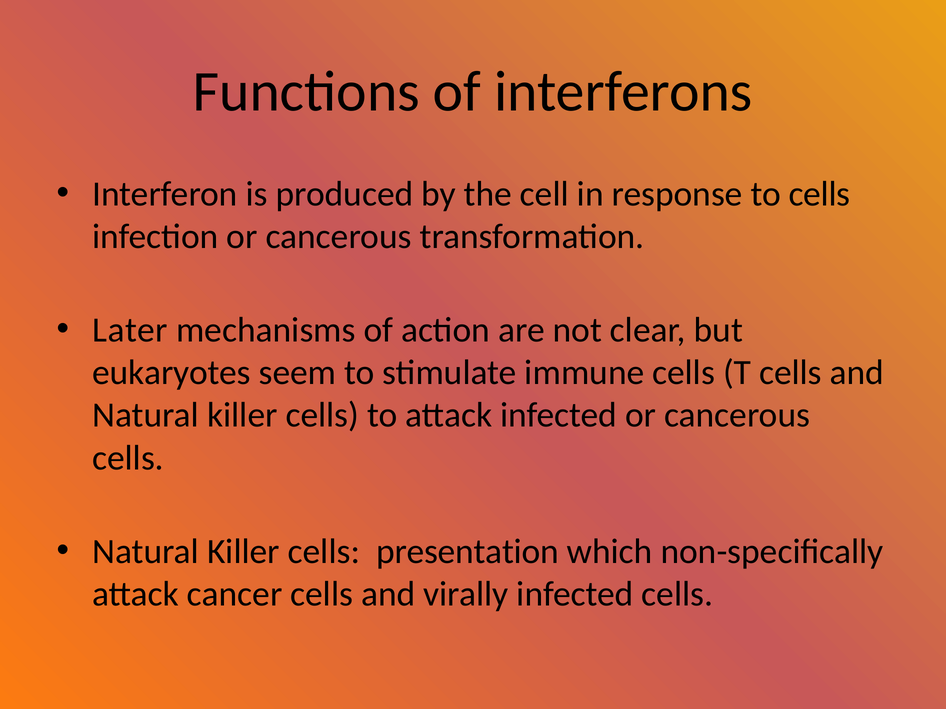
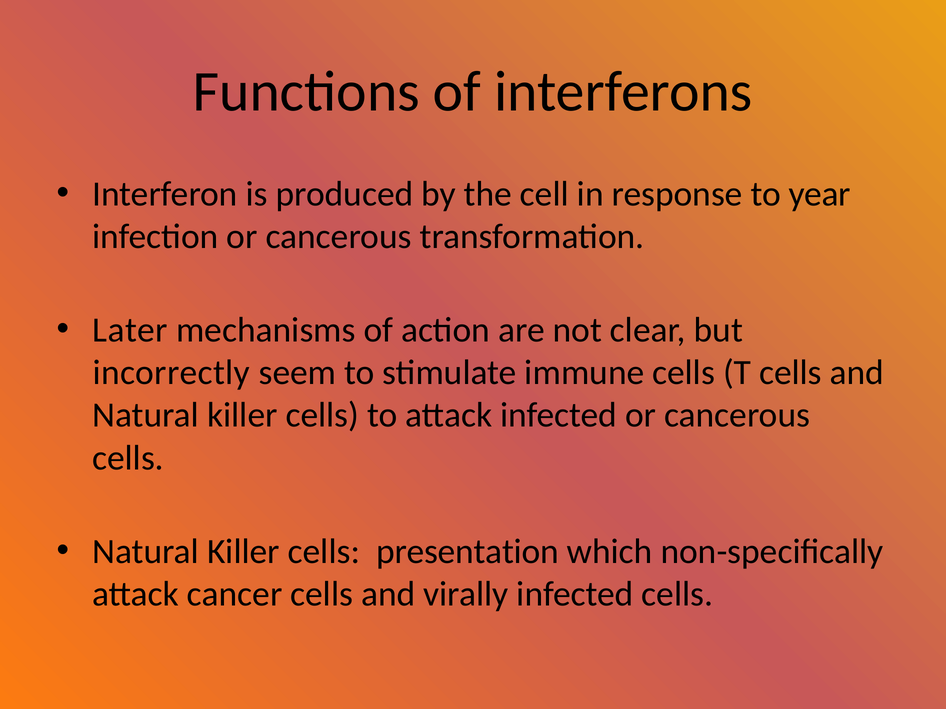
to cells: cells -> year (820, 194)
eukaryotes: eukaryotes -> incorrectly (171, 373)
